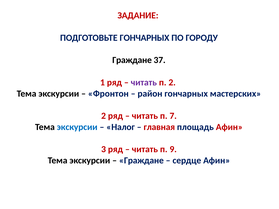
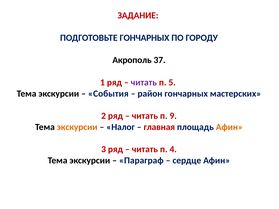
Граждане: Граждане -> Акрополь (132, 60)
п 2: 2 -> 5 (172, 83)
Фронтон: Фронтон -> События (108, 94)
7: 7 -> 9 (173, 116)
экскурсии colour: blue -> orange (77, 127)
Афин colour: red -> orange (229, 127)
9: 9 -> 4 (173, 149)
Граждане: Граждане -> Параграф (141, 161)
